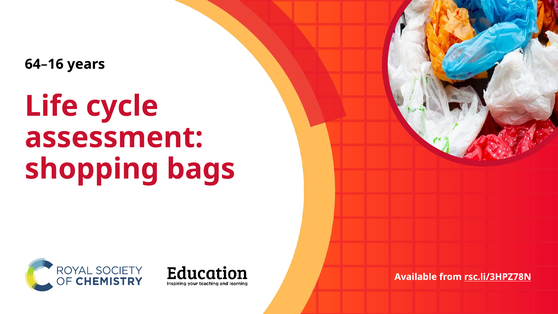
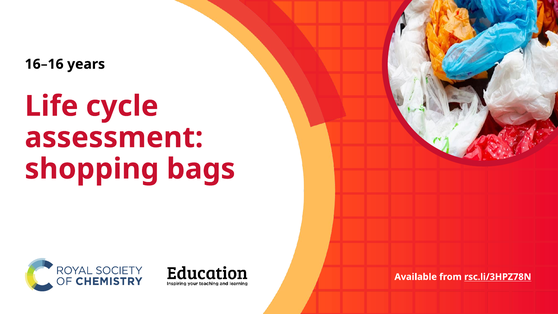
64–16: 64–16 -> 16–16 (44, 64)
